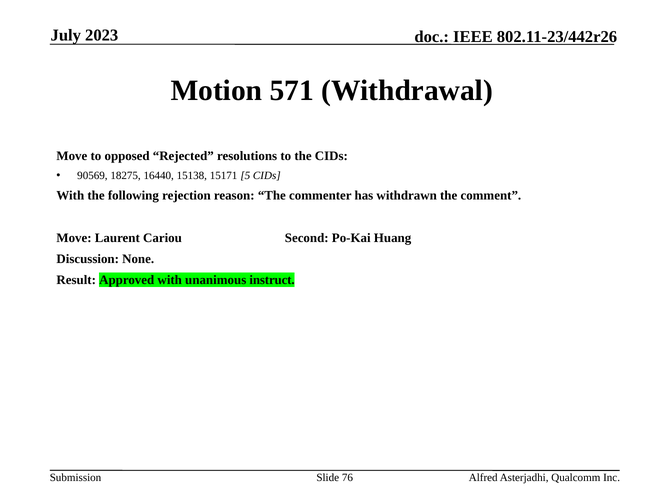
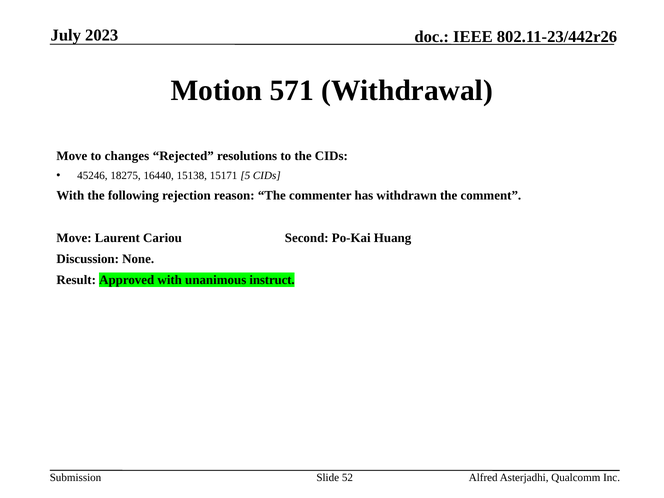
opposed: opposed -> changes (127, 156)
90569: 90569 -> 45246 (92, 176)
76: 76 -> 52 (347, 478)
